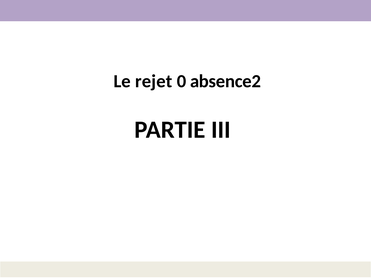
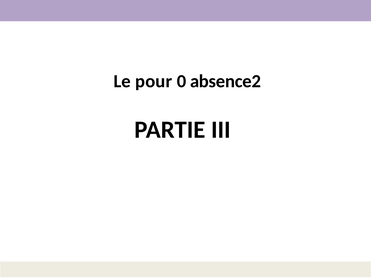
rejet: rejet -> pour (154, 81)
